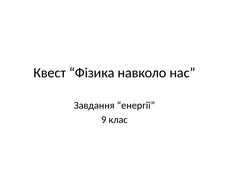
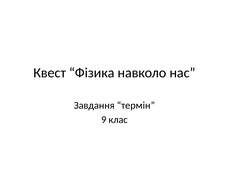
енергії: енергії -> термін (136, 105)
